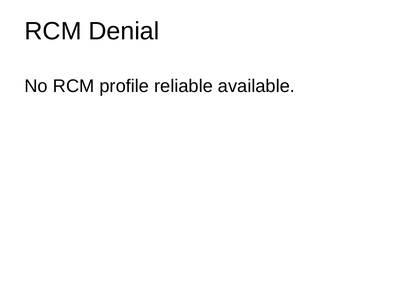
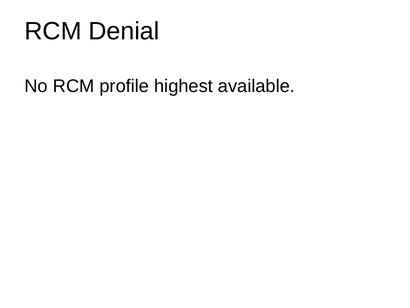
reliable: reliable -> highest (184, 86)
